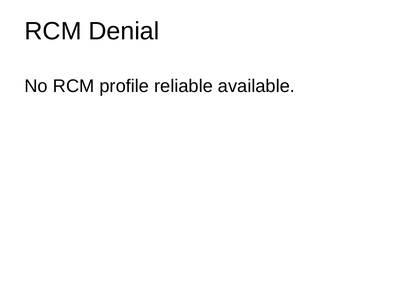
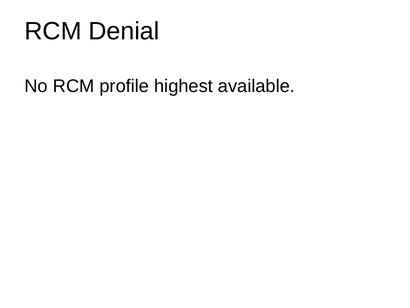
reliable: reliable -> highest (184, 86)
